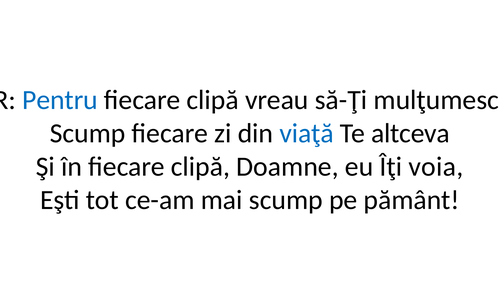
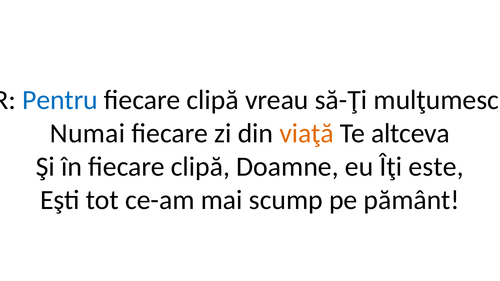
Scump: Scump -> Numai (88, 133)
viaţă colour: blue -> orange (307, 133)
voia: voia -> este (436, 167)
